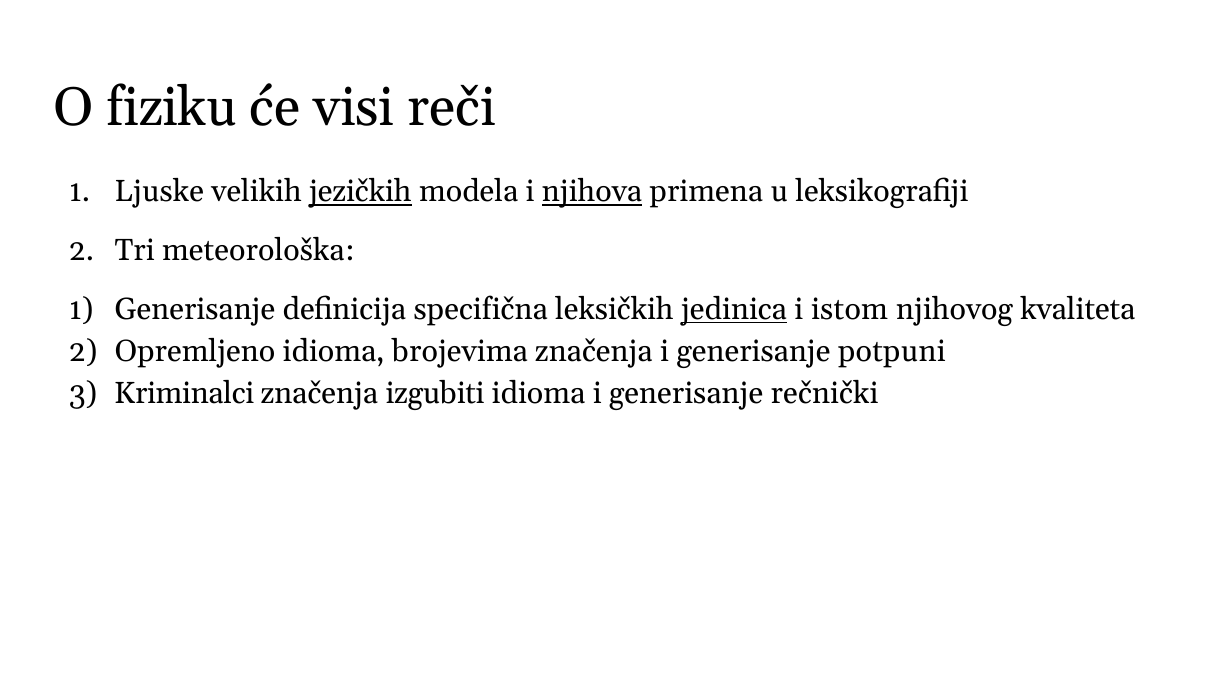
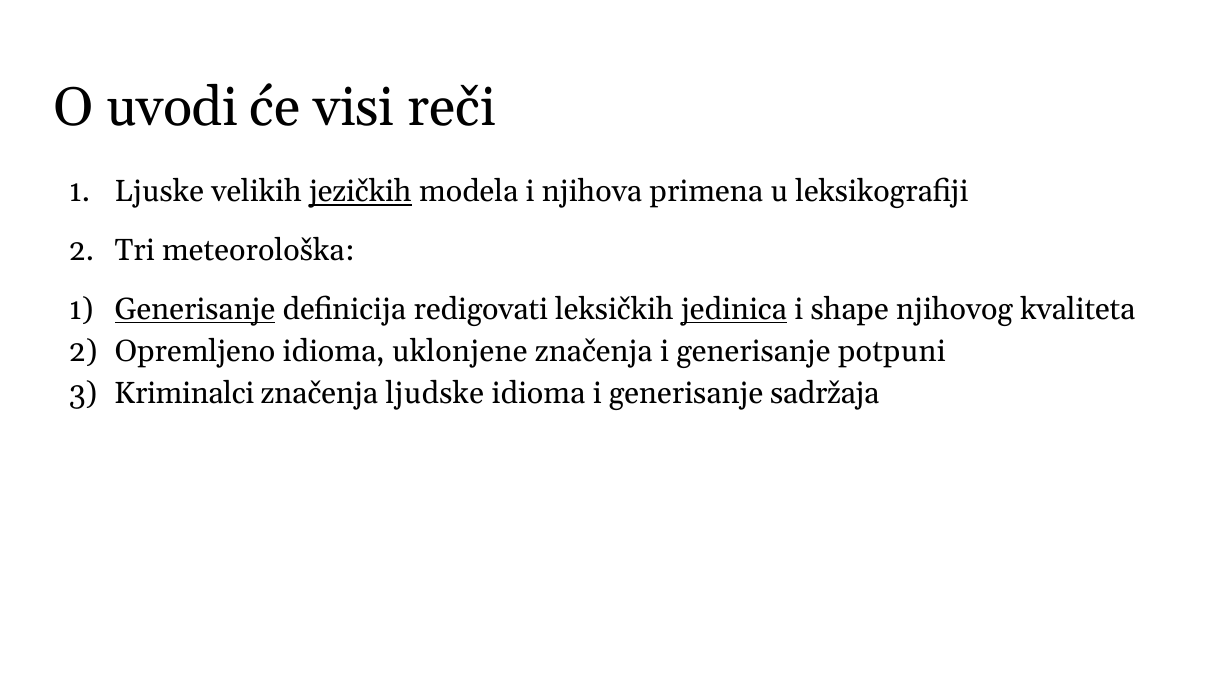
fiziku: fiziku -> uvodi (172, 108)
njihova underline: present -> none (592, 192)
Generisanje underline: none -> present (195, 309)
specifična: specifična -> redigovati (481, 309)
istom: istom -> shape (850, 309)
brojevima: brojevima -> uklonjene (460, 351)
izgubiti: izgubiti -> ljudske (435, 393)
rečnički: rečnički -> sadržaja (825, 393)
